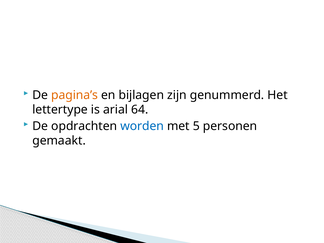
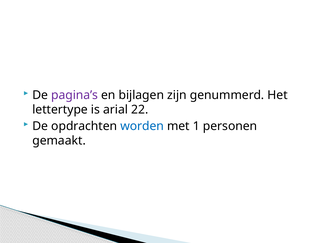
pagina’s colour: orange -> purple (75, 95)
64: 64 -> 22 (140, 110)
5: 5 -> 1 (196, 126)
